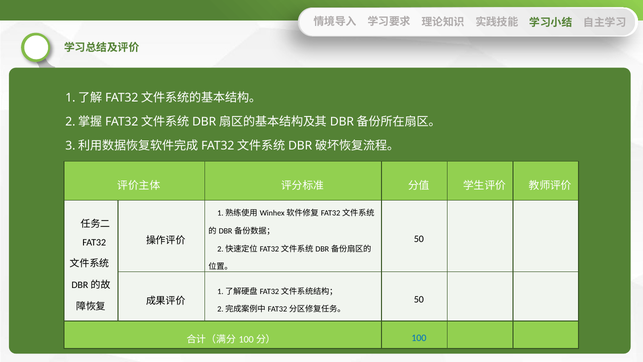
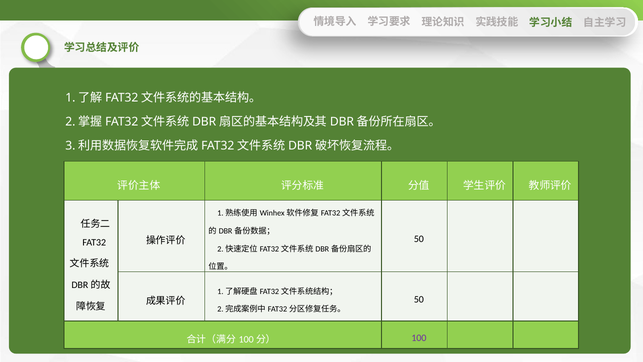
100 colour: blue -> purple (419, 338)
